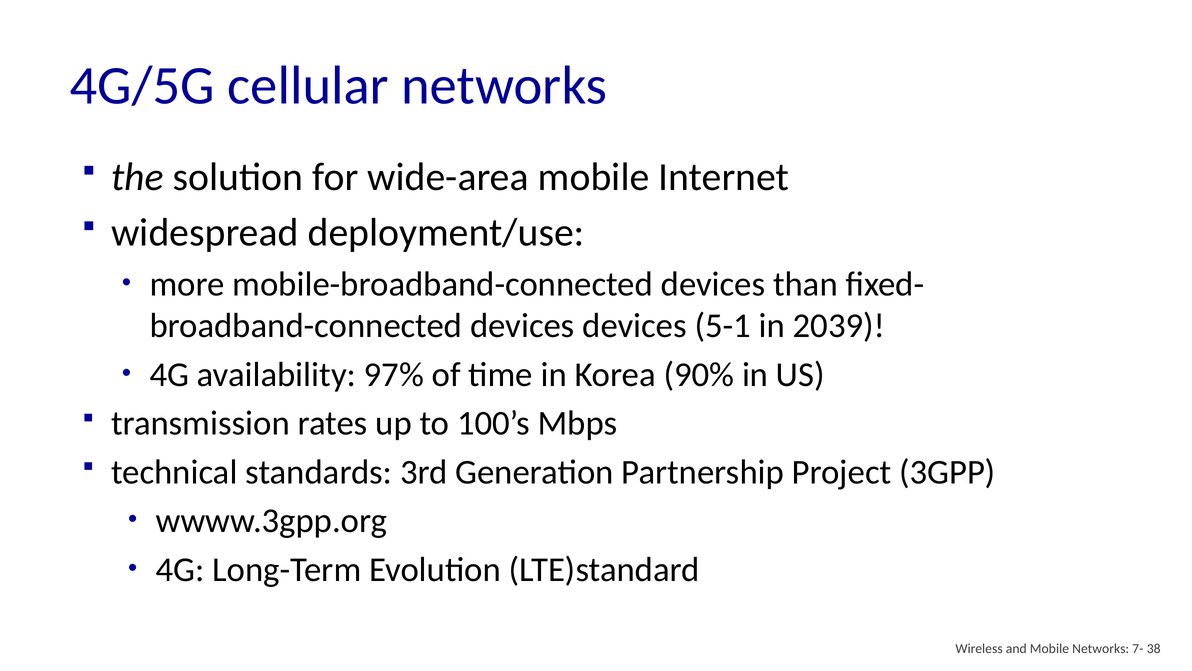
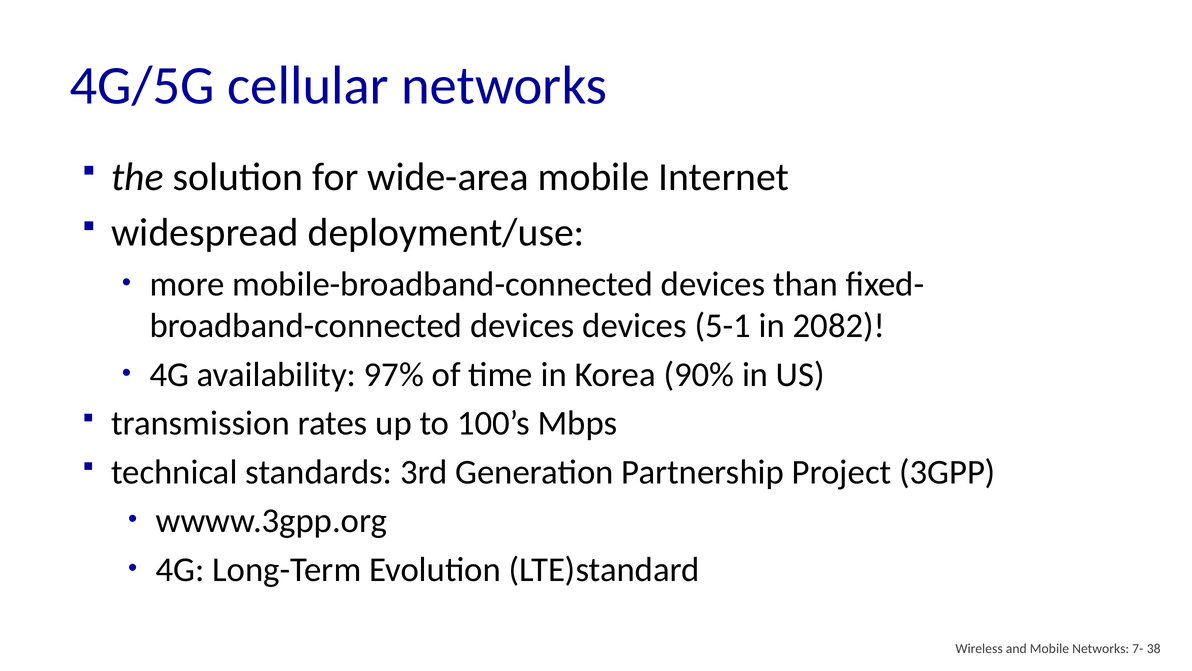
2039: 2039 -> 2082 (839, 326)
